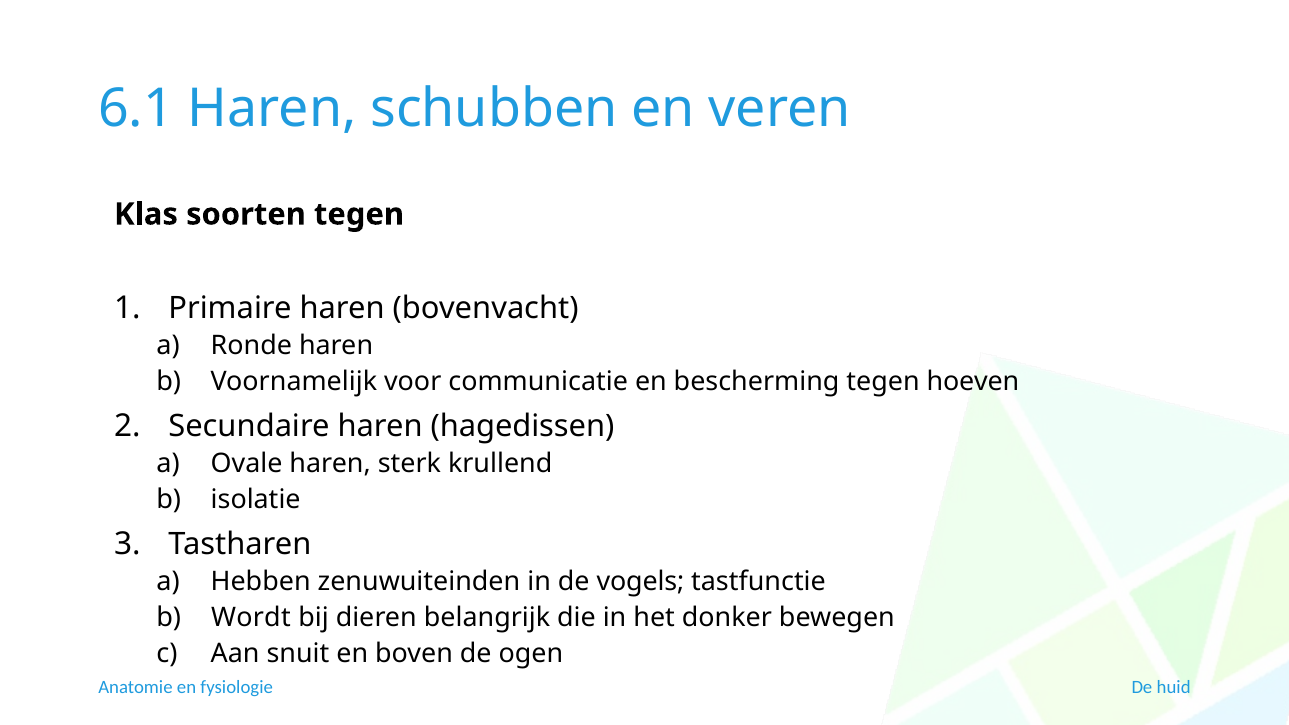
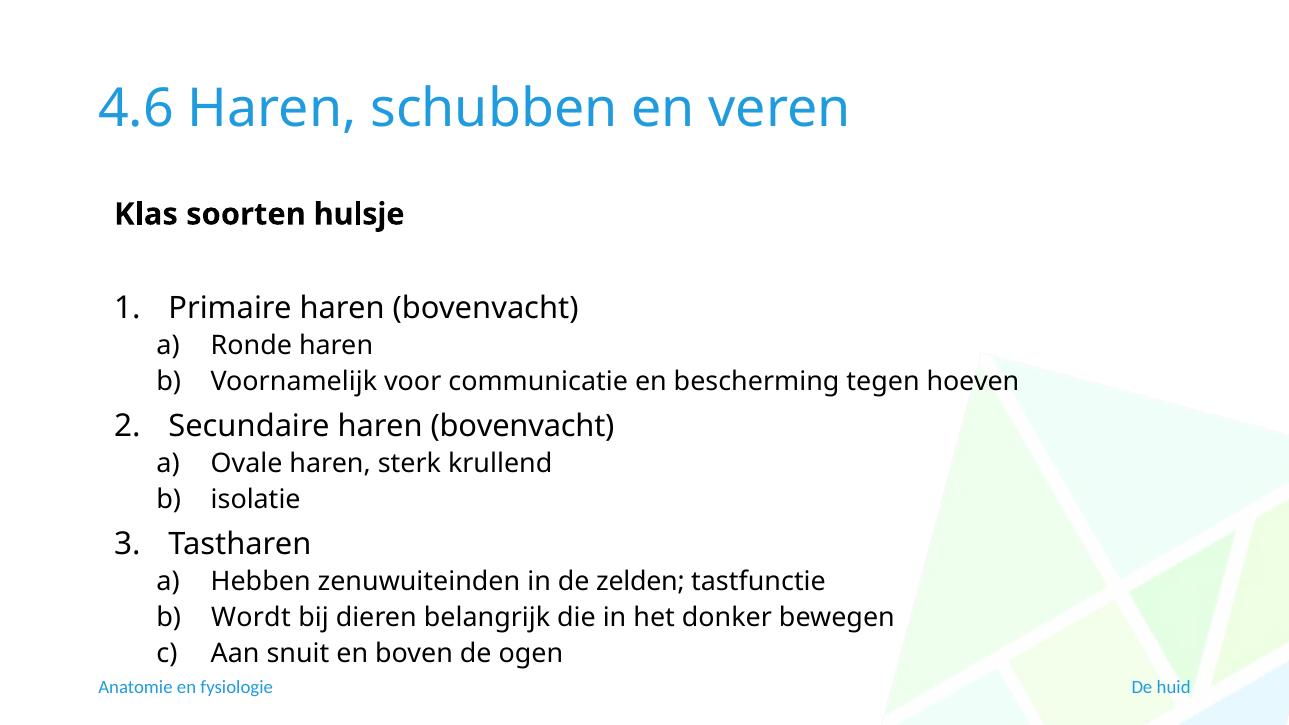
6.1: 6.1 -> 4.6 (136, 108)
soorten tegen: tegen -> hulsje (359, 214)
Secundaire haren hagedissen: hagedissen -> bovenvacht (523, 426)
vogels: vogels -> zelden (640, 582)
